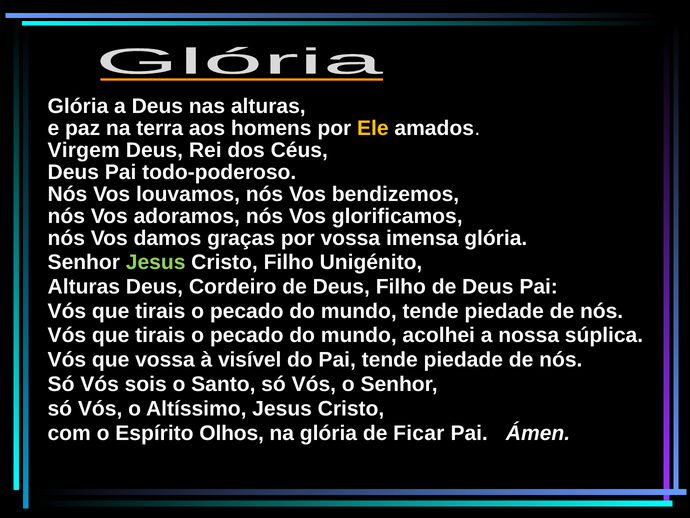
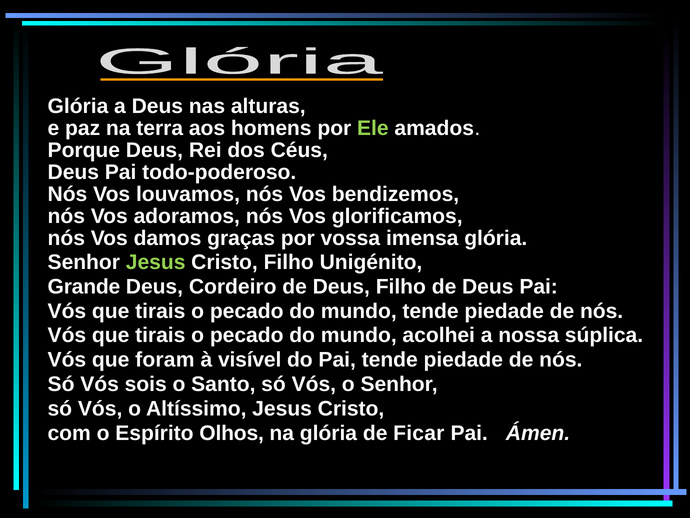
Ele colour: yellow -> light green (373, 128)
Virgem: Virgem -> Porque (84, 150)
Alturas: Alturas -> Grande (84, 286)
que vossa: vossa -> foram (165, 360)
